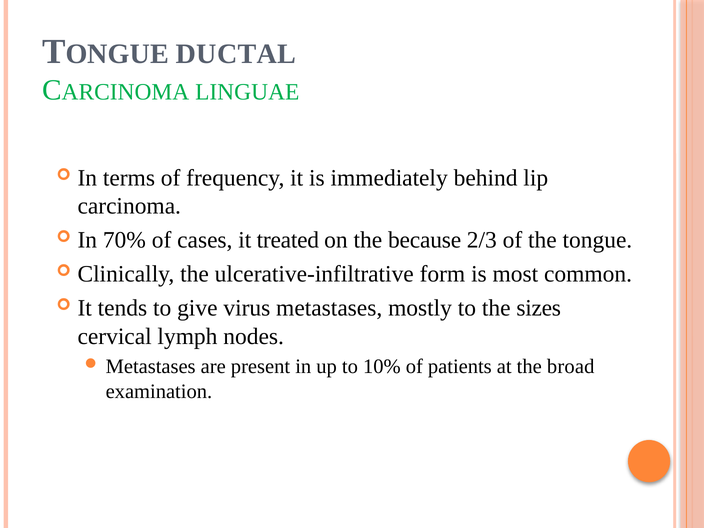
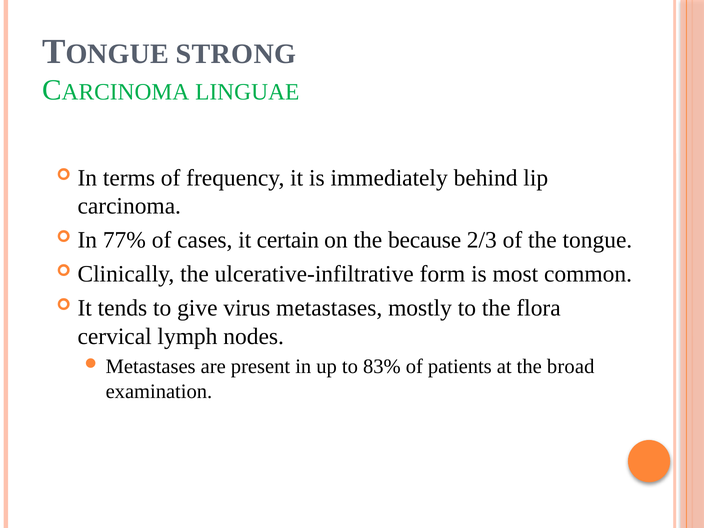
DUCTAL: DUCTAL -> STRONG (236, 54)
70%: 70% -> 77% (124, 240)
treated: treated -> certain (288, 240)
sizes: sizes -> flora (539, 308)
10%: 10% -> 83% (382, 367)
